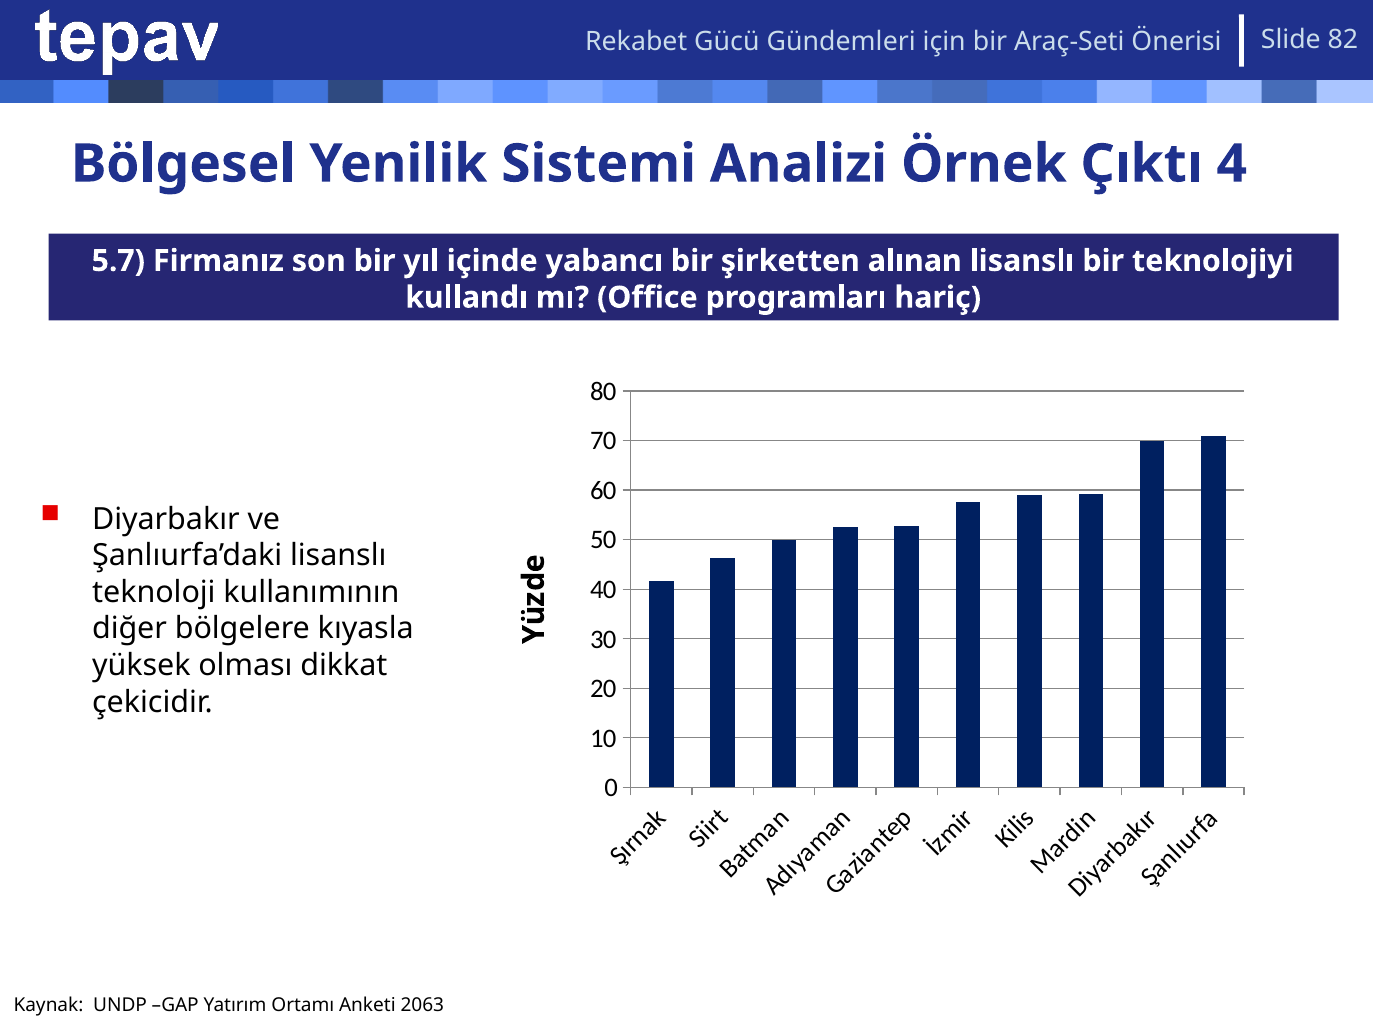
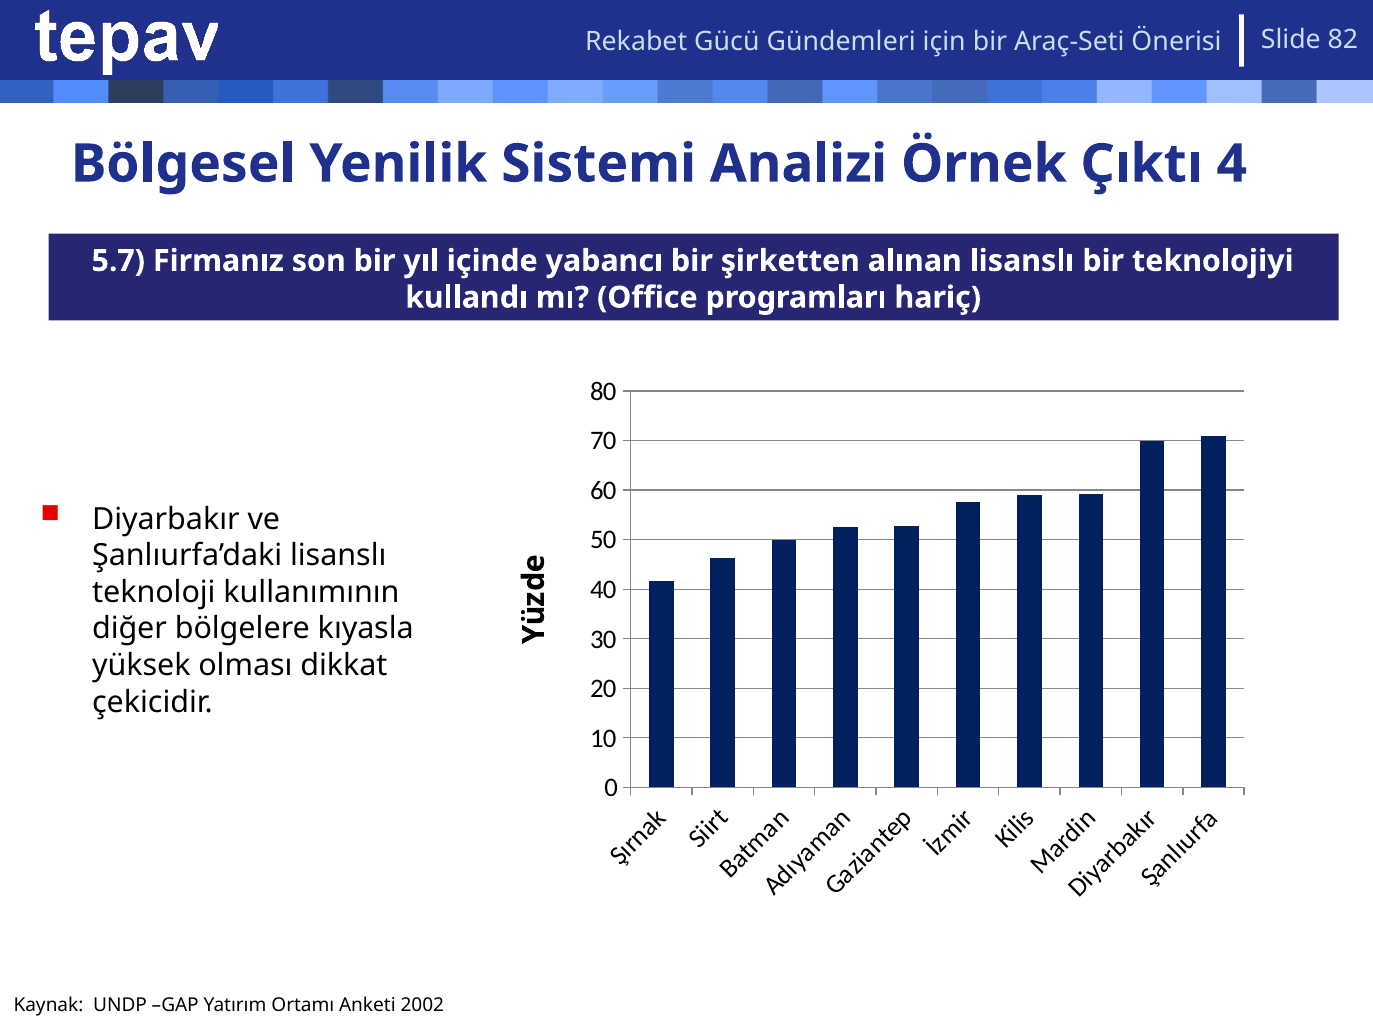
2063: 2063 -> 2002 (422, 1005)
